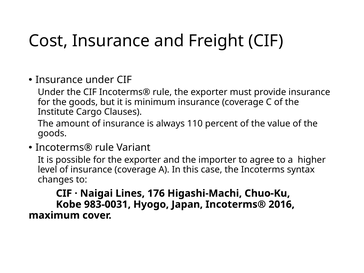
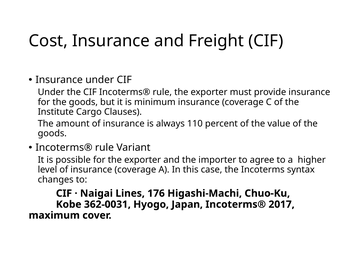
983-0031: 983-0031 -> 362-0031 (107, 204)
2016: 2016 -> 2017 (282, 204)
